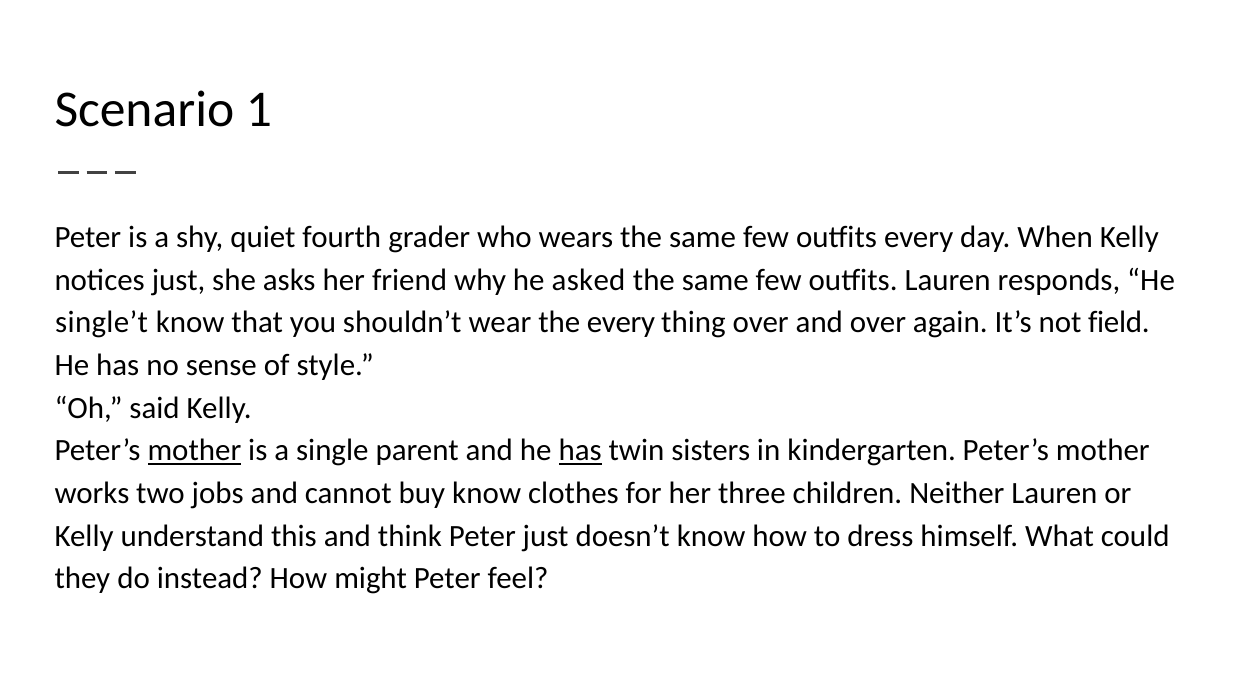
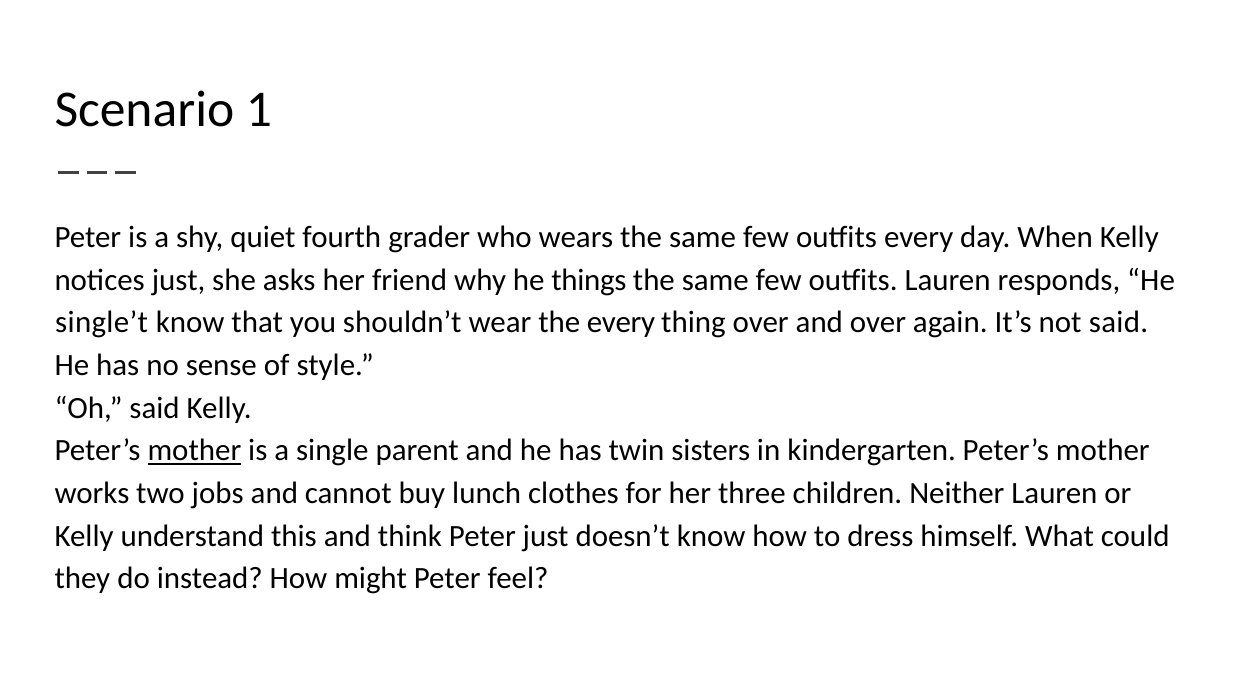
asked: asked -> things (589, 280)
not field: field -> said (1119, 323)
has underline: present -> none (580, 451)
buy know: know -> lunch (487, 494)
